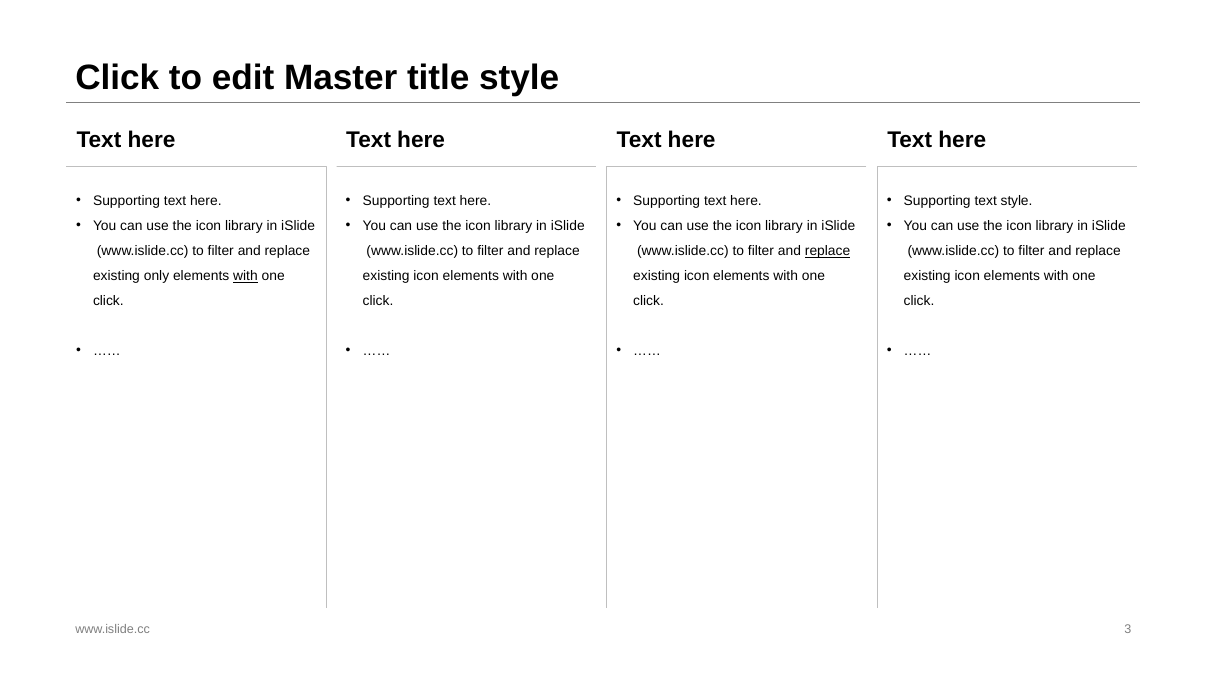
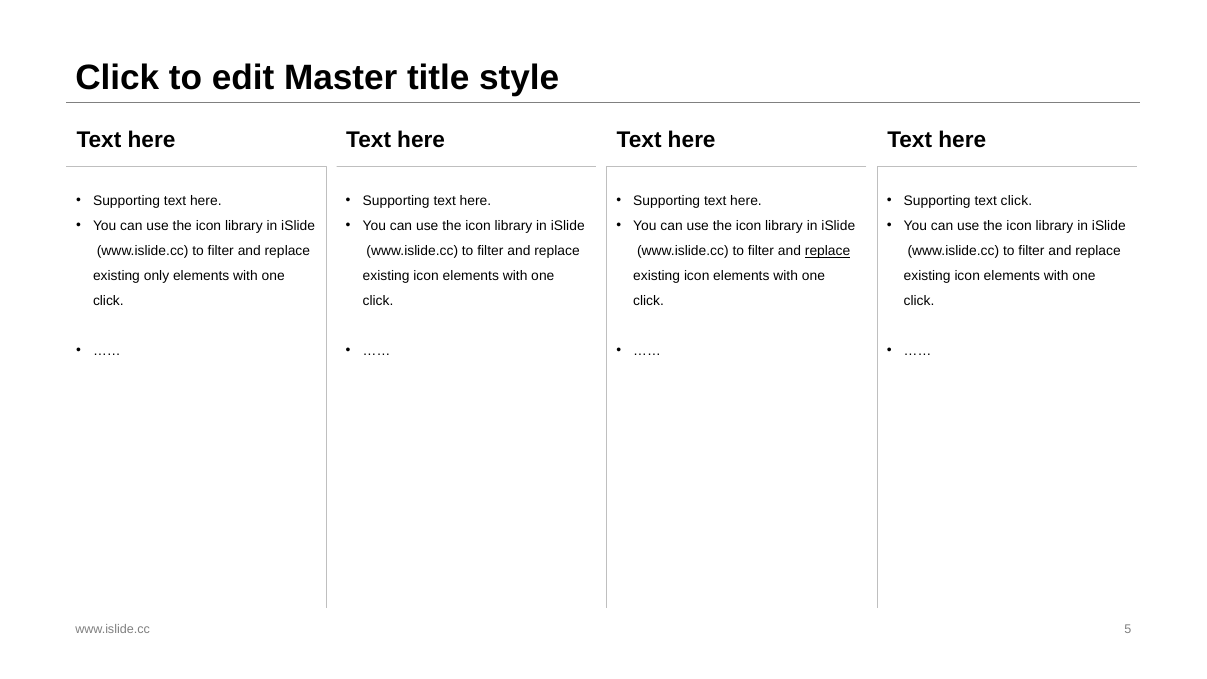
text style: style -> click (1016, 201)
with underline: present -> none (245, 276)
3: 3 -> 5 (1128, 629)
